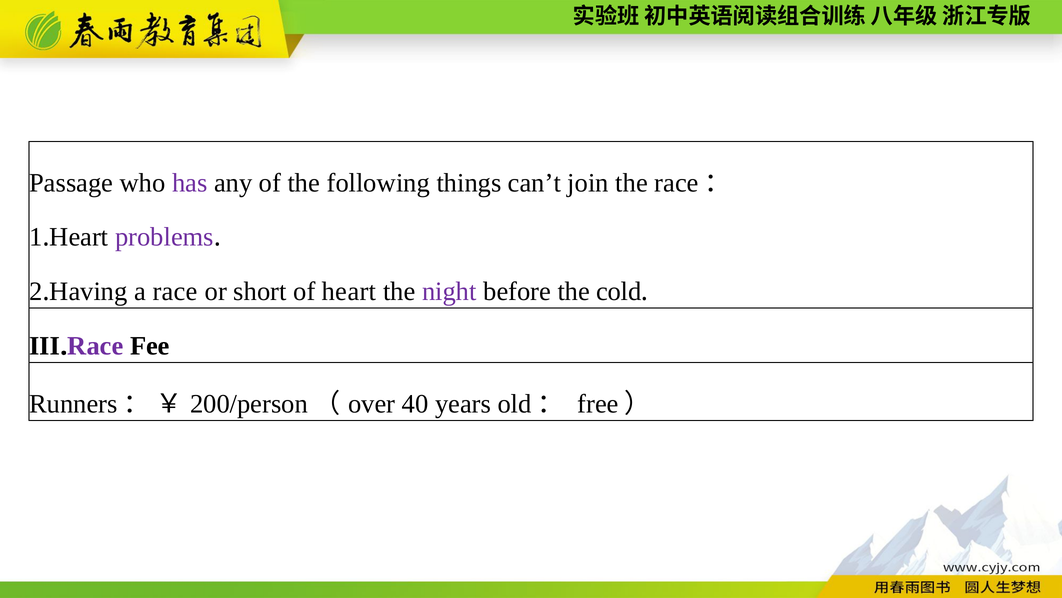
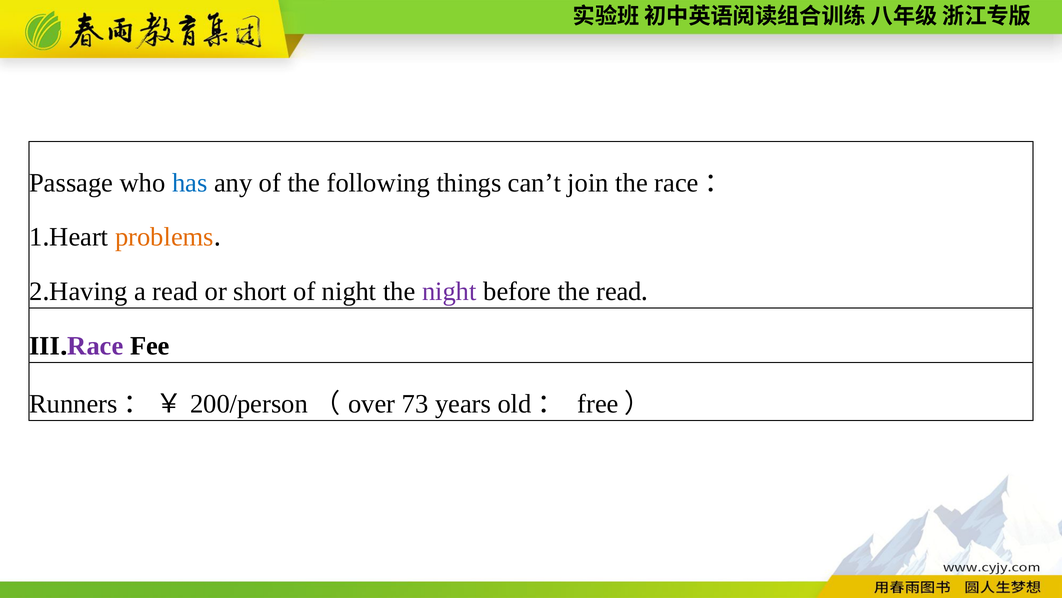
has colour: purple -> blue (190, 183)
problems colour: purple -> orange (164, 237)
a race: race -> read (175, 291)
of heart: heart -> night (349, 291)
the cold: cold -> read (619, 291)
40: 40 -> 73 (415, 404)
